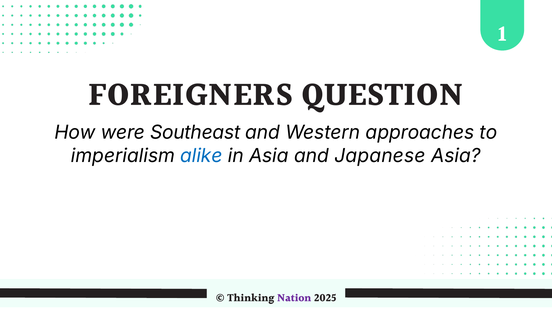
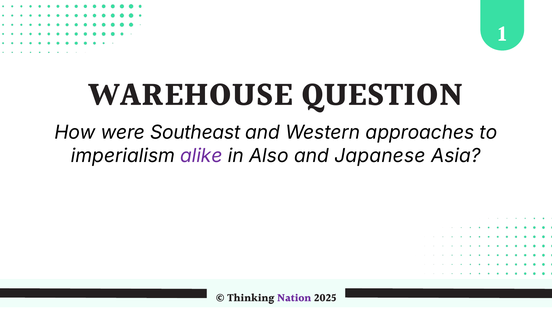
FOREIGNERS: FOREIGNERS -> WAREHOUSE (191, 96)
alike colour: blue -> purple (201, 155)
in Asia: Asia -> Also (269, 155)
